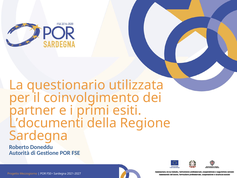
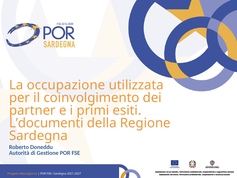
questionario: questionario -> occupazione (66, 85)
